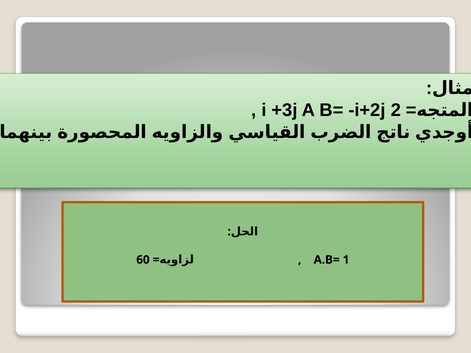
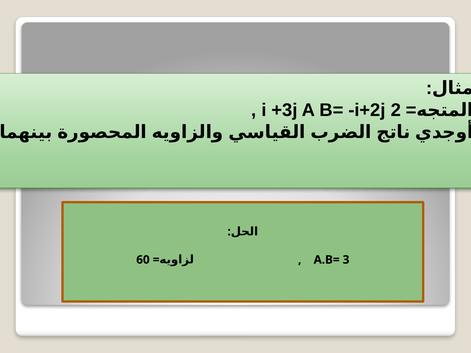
1: 1 -> 3 (346, 260)
